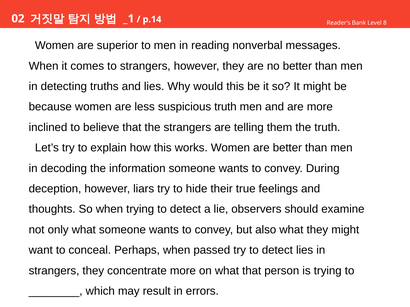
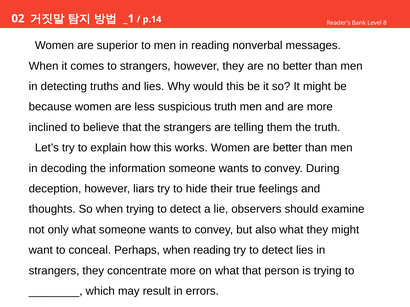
when passed: passed -> reading (212, 251)
